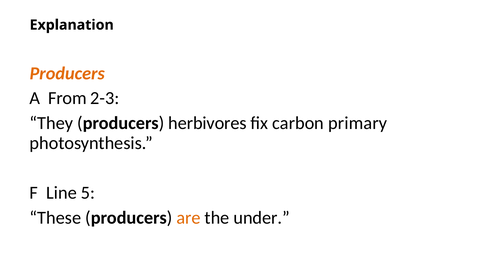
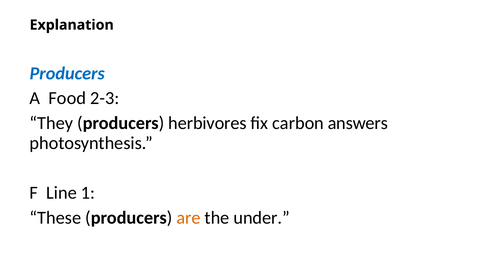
Producers colour: orange -> blue (67, 73)
From: From -> Food (67, 98)
primary: primary -> answers (358, 123)
5: 5 -> 1 (88, 192)
